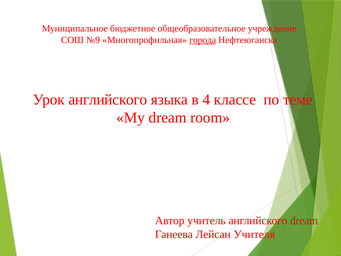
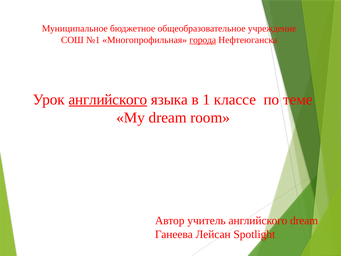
№9: №9 -> №1 (93, 40)
английского underline: none -> present (108, 99)
4: 4 -> 1 (206, 99)
Учителя: Учителя -> Spotlight (254, 234)
